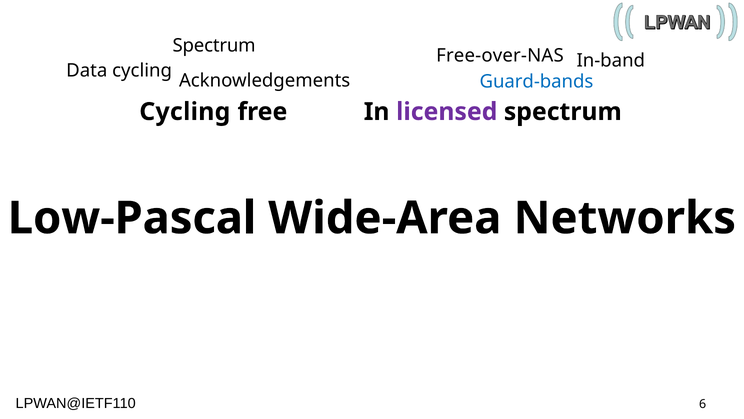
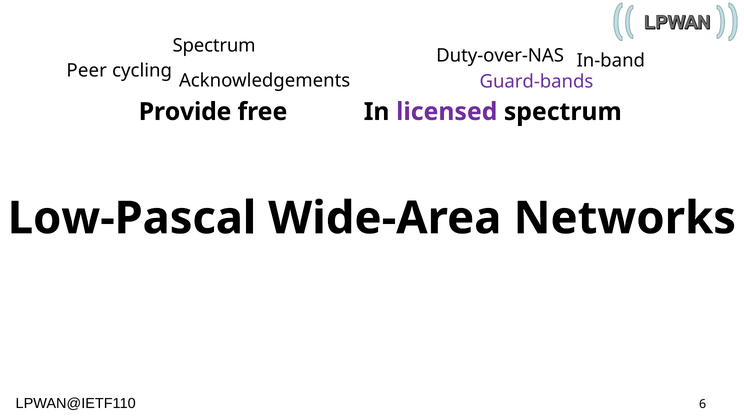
Free-over-NAS: Free-over-NAS -> Duty-over-NAS (500, 56)
Data: Data -> Peer (87, 71)
Guard-bands colour: blue -> purple (536, 82)
Cycling: Cycling -> Provide (185, 112)
